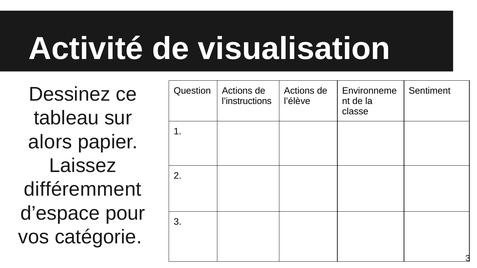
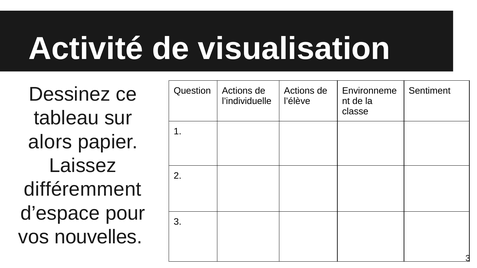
l’instructions: l’instructions -> l’individuelle (247, 101)
catégorie: catégorie -> nouvelles (98, 237)
